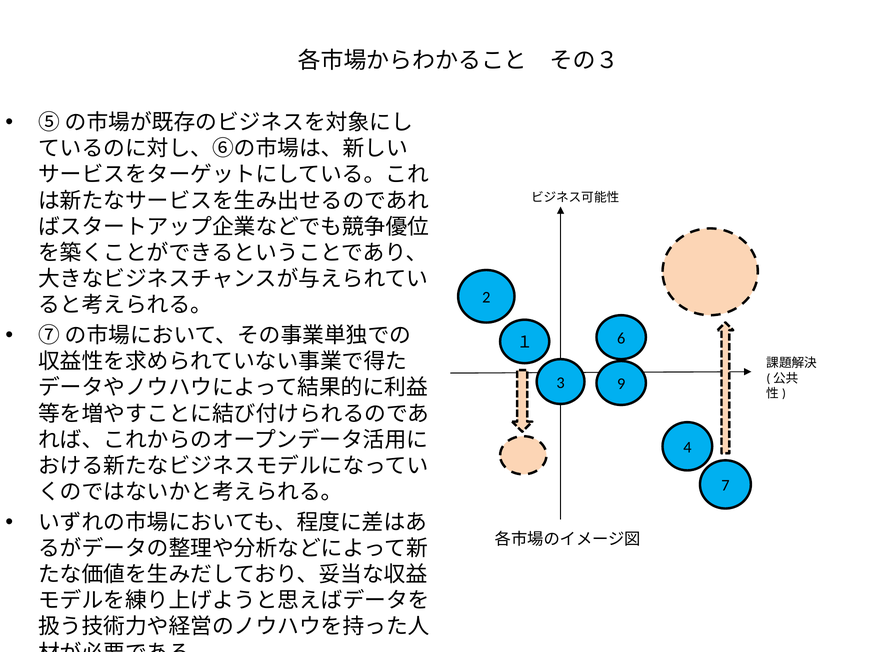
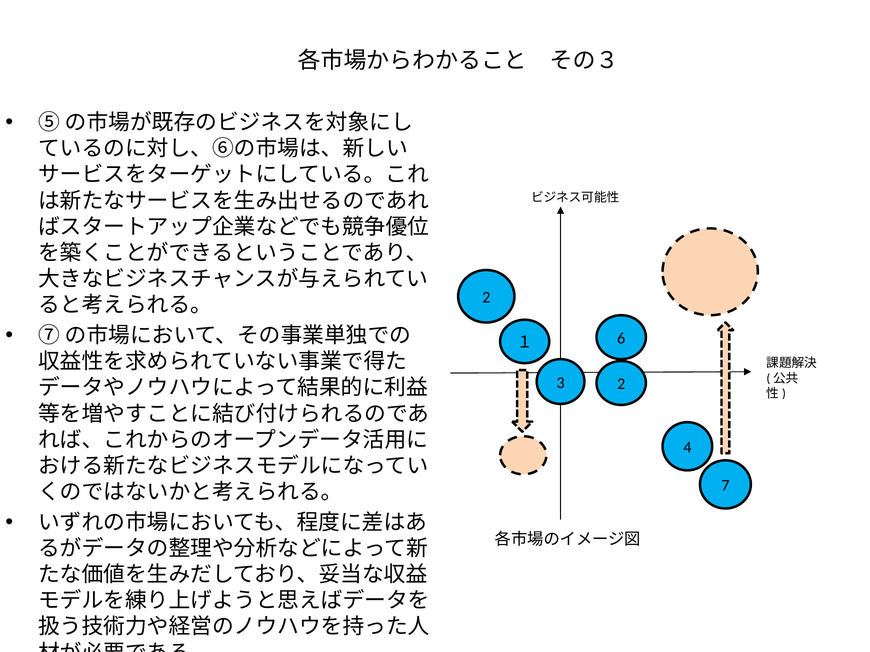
3 9: 9 -> 2 (621, 384)
